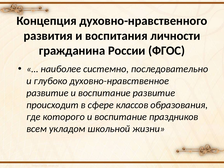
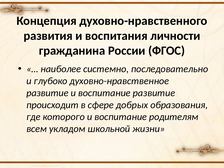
классов: классов -> добрых (132, 105)
праздников: праздников -> родителям (174, 117)
